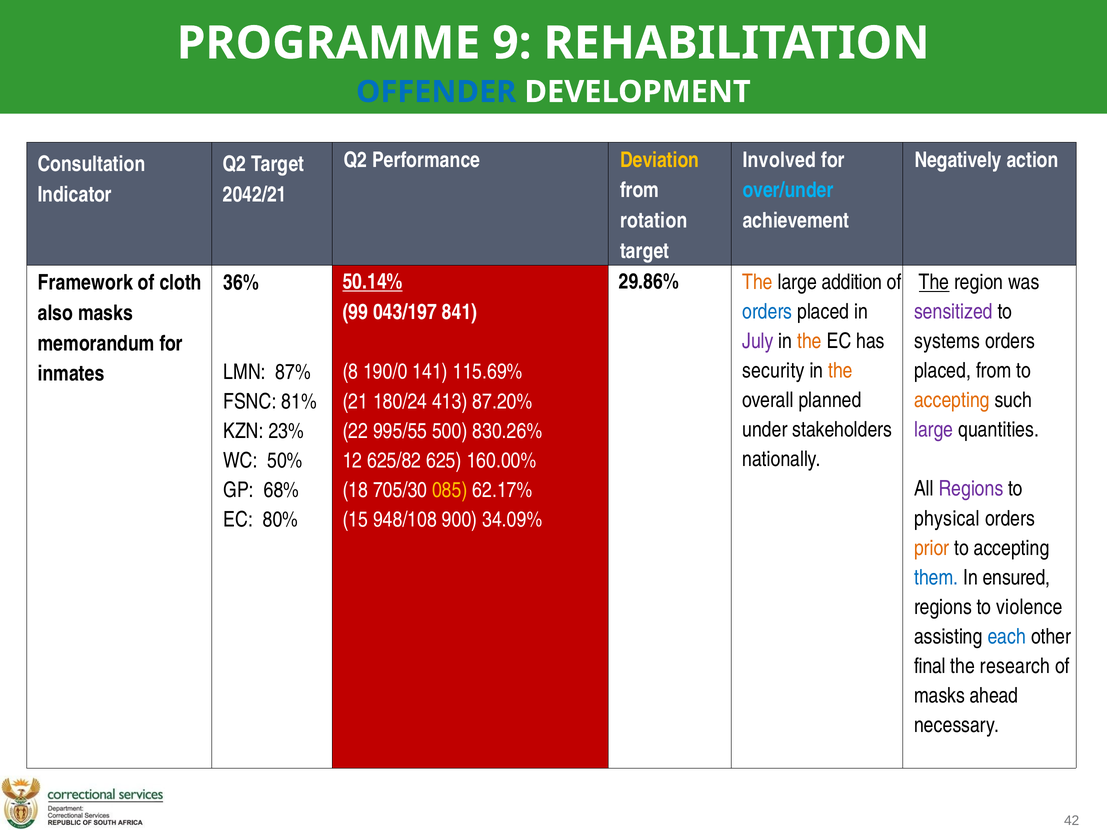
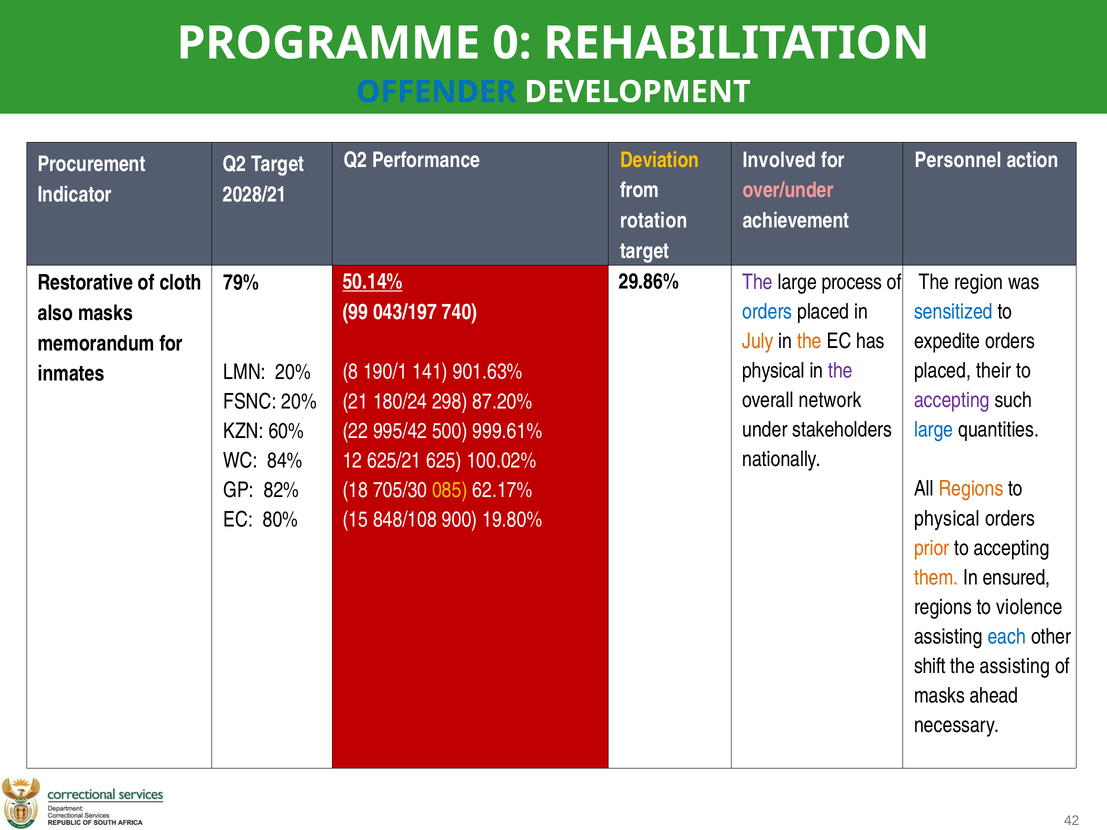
9: 9 -> 0 (512, 43)
Negatively: Negatively -> Personnel (958, 160)
Consultation: Consultation -> Procurement (91, 164)
over/under colour: light blue -> pink (788, 190)
2042/21: 2042/21 -> 2028/21 (255, 195)
The underline: present -> none (934, 282)
The colour: orange -> purple (757, 282)
addition: addition -> process (852, 282)
Framework: Framework -> Restorative (85, 283)
36%: 36% -> 79% (241, 283)
sensitized colour: purple -> blue (953, 312)
841: 841 -> 740 (460, 312)
July colour: purple -> orange (758, 341)
systems: systems -> expedite (947, 341)
security: security -> physical (774, 371)
the colour: orange -> purple (841, 371)
placed from: from -> their (994, 371)
190/0: 190/0 -> 190/1 (385, 372)
115.69%: 115.69% -> 901.63% (488, 372)
LMN 87%: 87% -> 20% (293, 372)
planned: planned -> network (830, 400)
accepting colour: orange -> purple (952, 400)
413: 413 -> 298 (450, 402)
FSNC 81%: 81% -> 20% (299, 402)
large colour: purple -> blue (934, 430)
995/55: 995/55 -> 995/42 (400, 431)
830.26%: 830.26% -> 999.61% (507, 431)
23%: 23% -> 60% (286, 431)
625/82: 625/82 -> 625/21 (394, 461)
160.00%: 160.00% -> 100.02% (501, 461)
50%: 50% -> 84% (285, 461)
Regions colour: purple -> orange (971, 489)
68%: 68% -> 82% (281, 490)
948/108: 948/108 -> 848/108 (405, 520)
34.09%: 34.09% -> 19.80% (512, 520)
them colour: blue -> orange (936, 578)
final: final -> shift (930, 666)
the research: research -> assisting (1015, 666)
